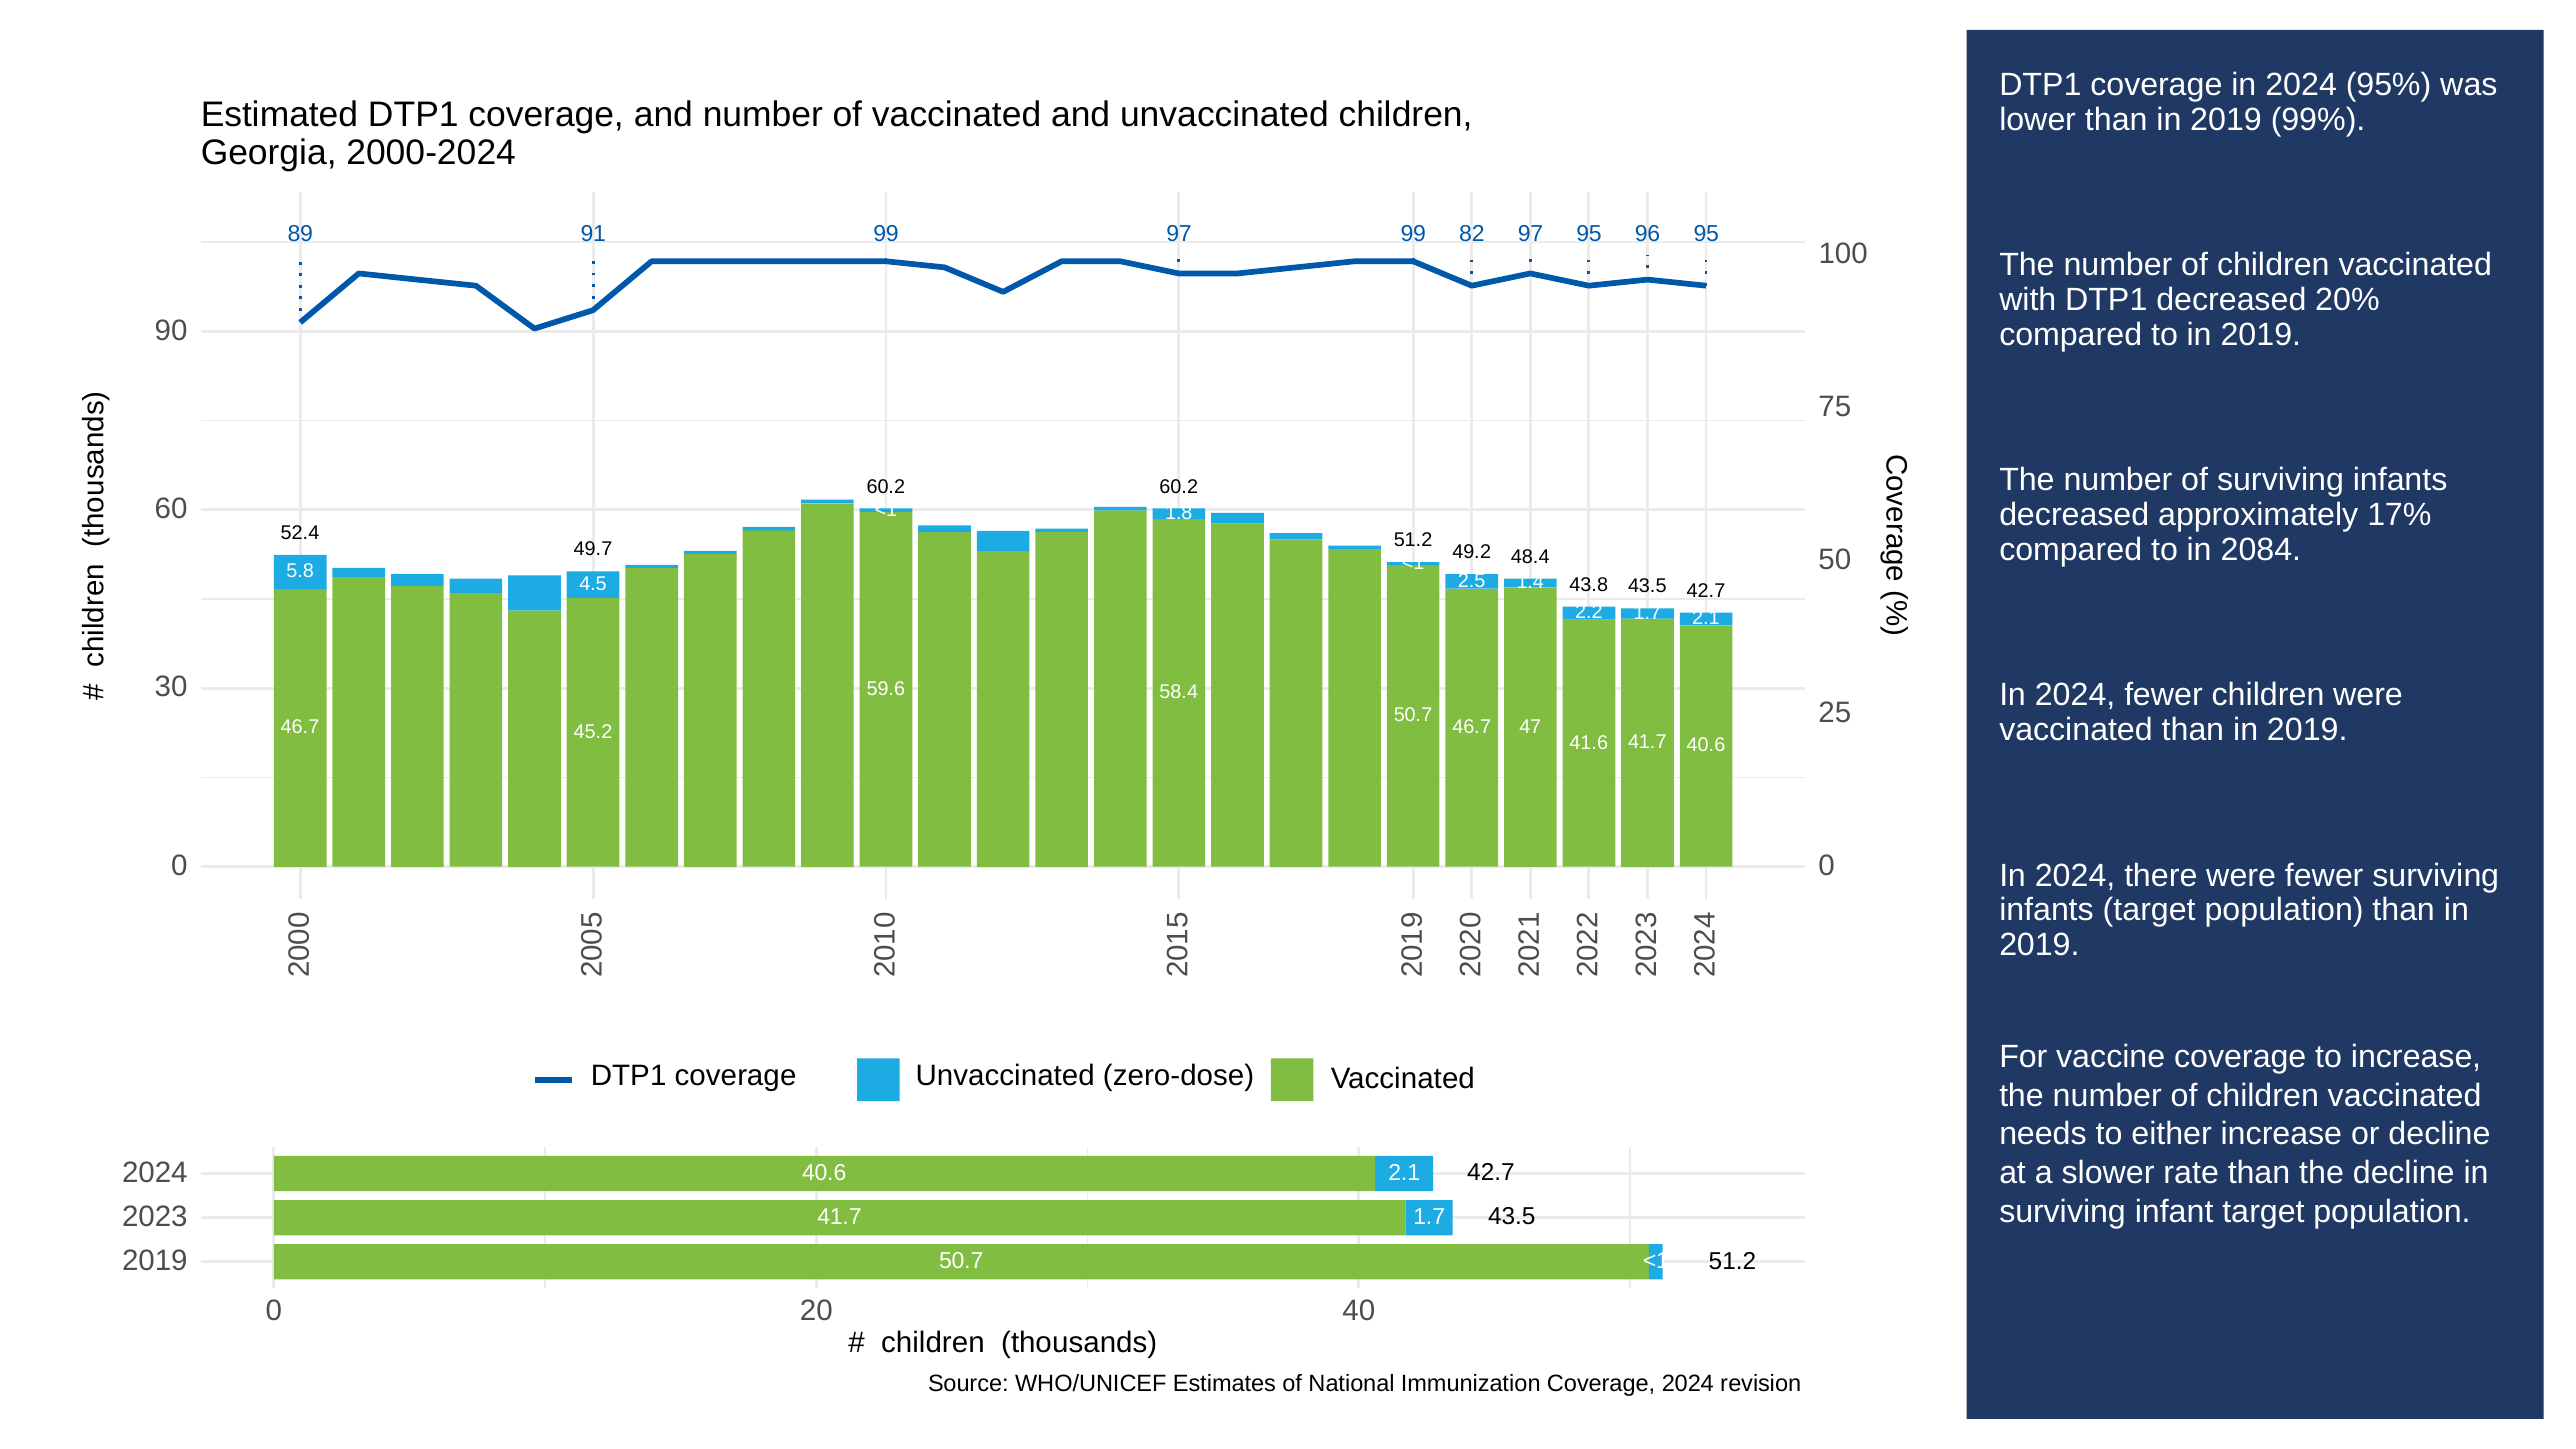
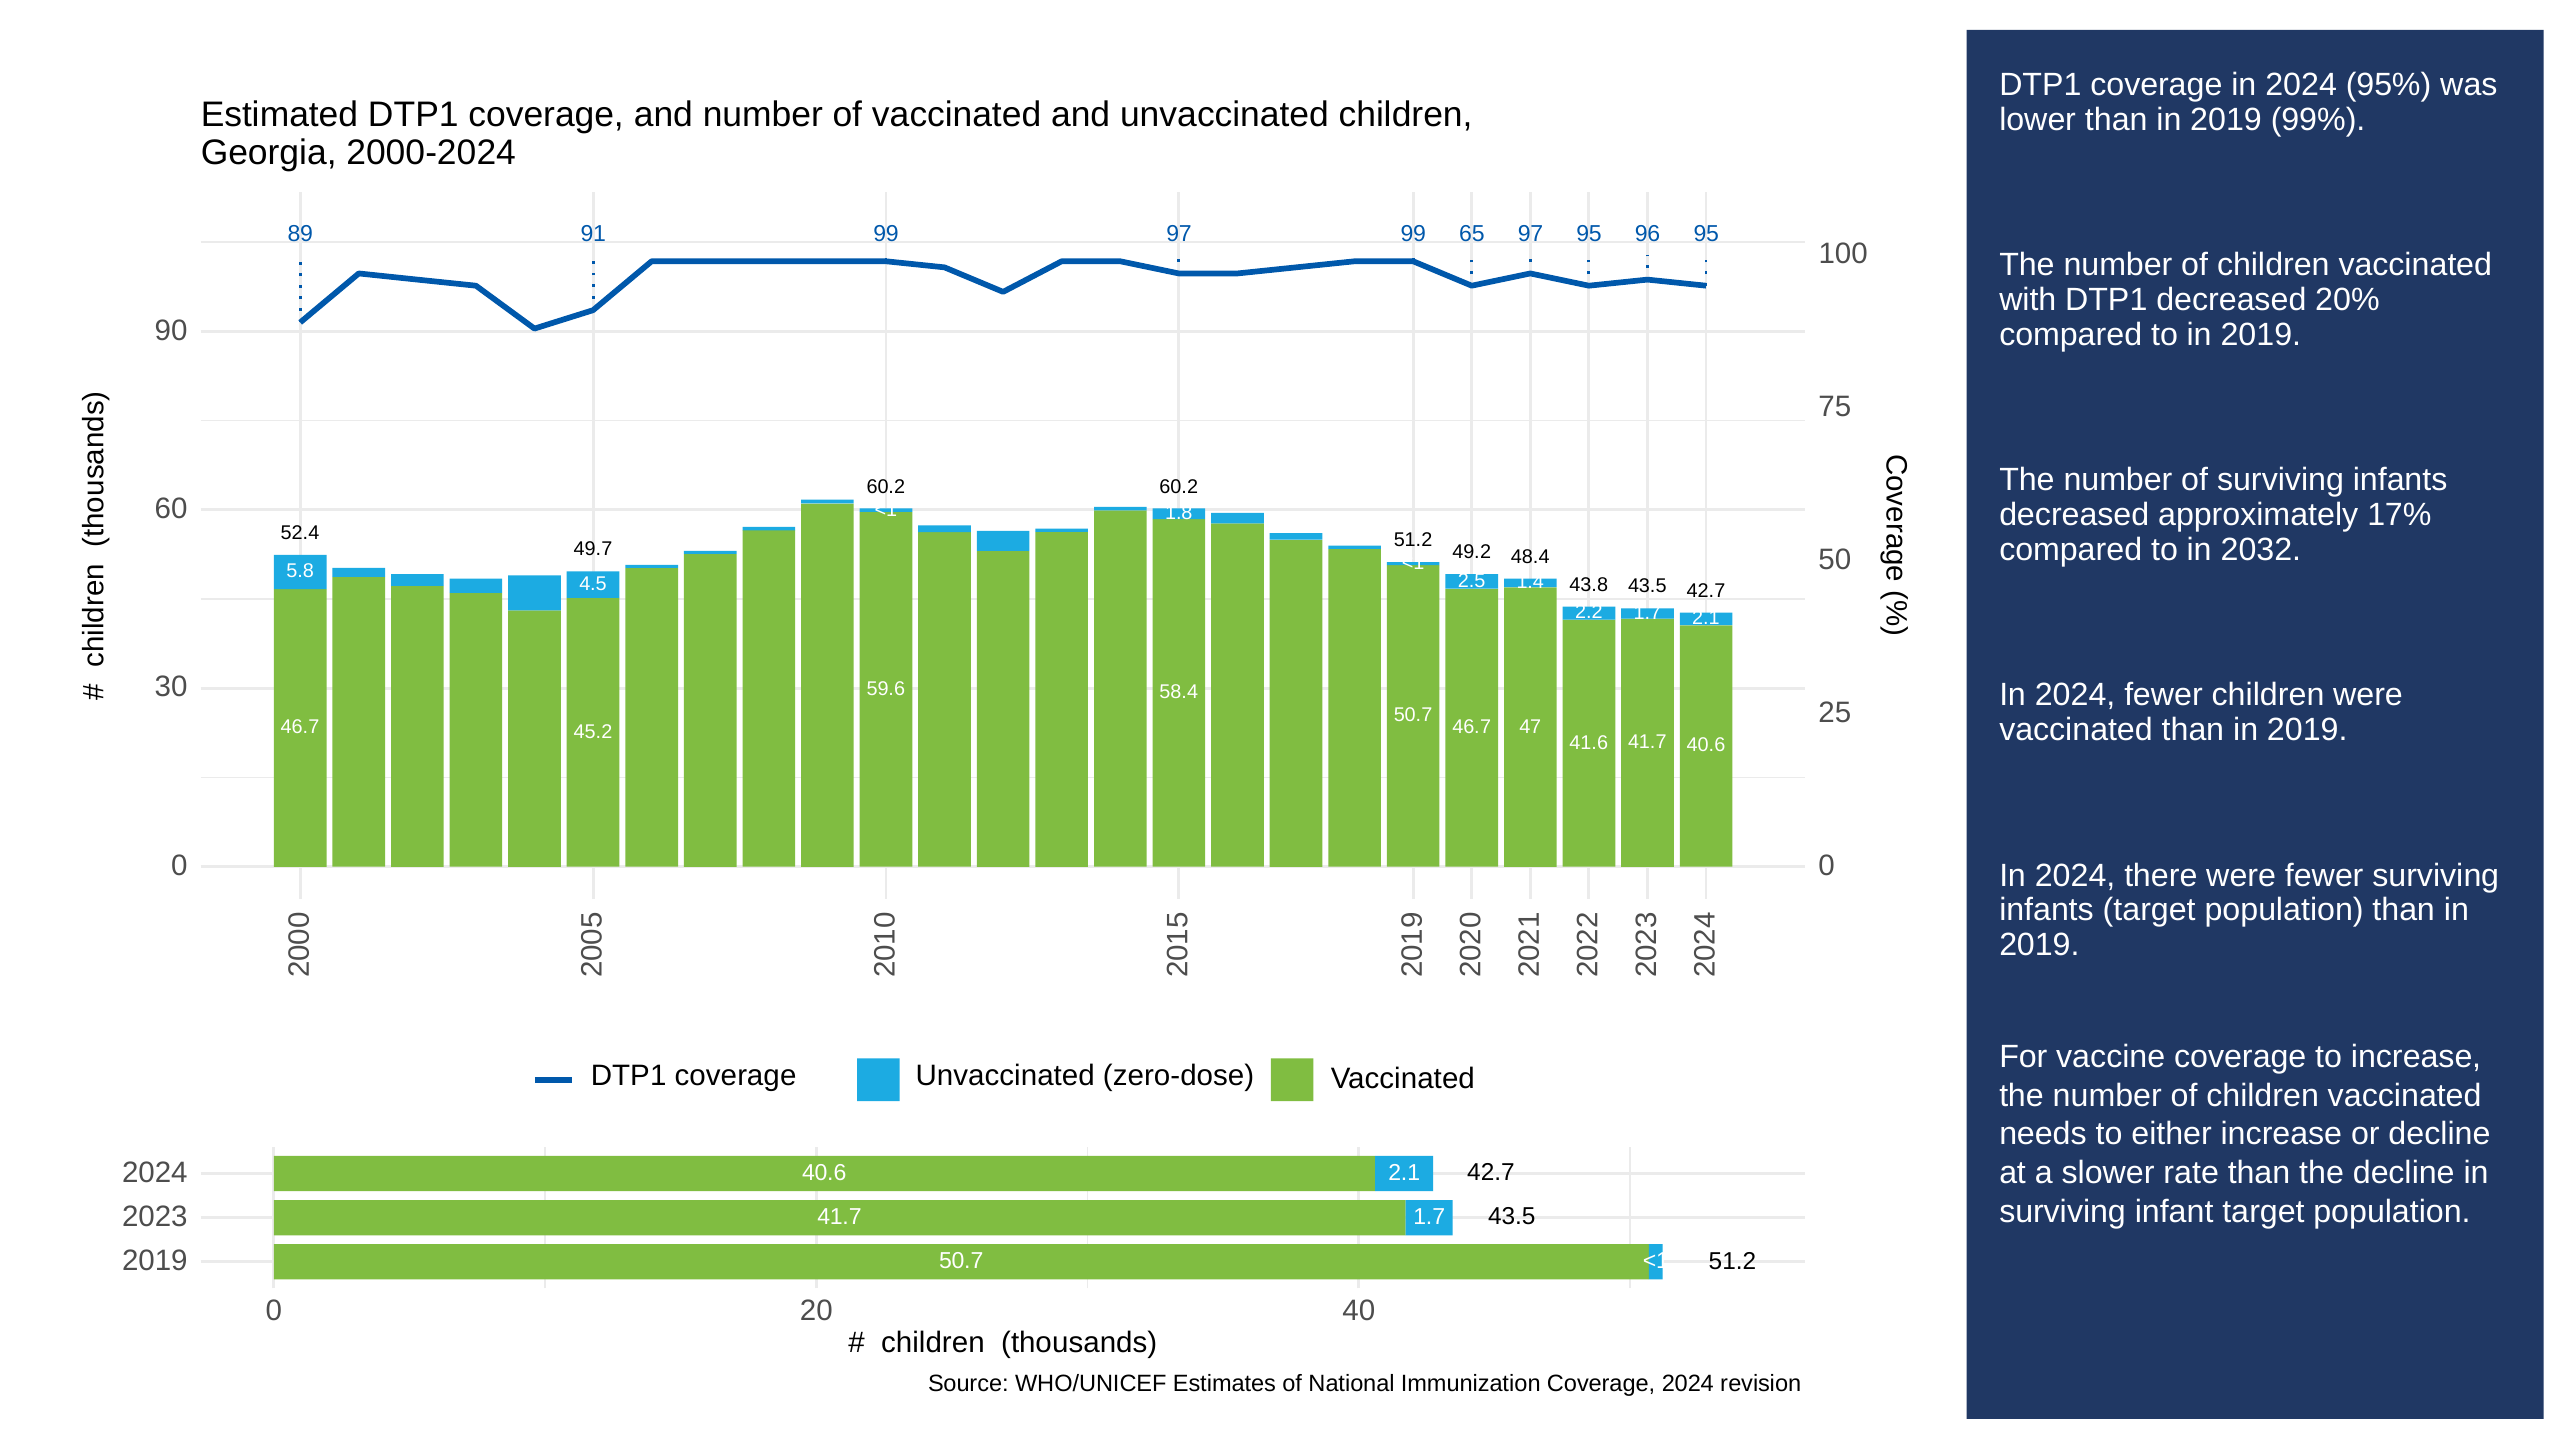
82: 82 -> 65 (1472, 234)
2084: 2084 -> 2032 (2261, 550)
